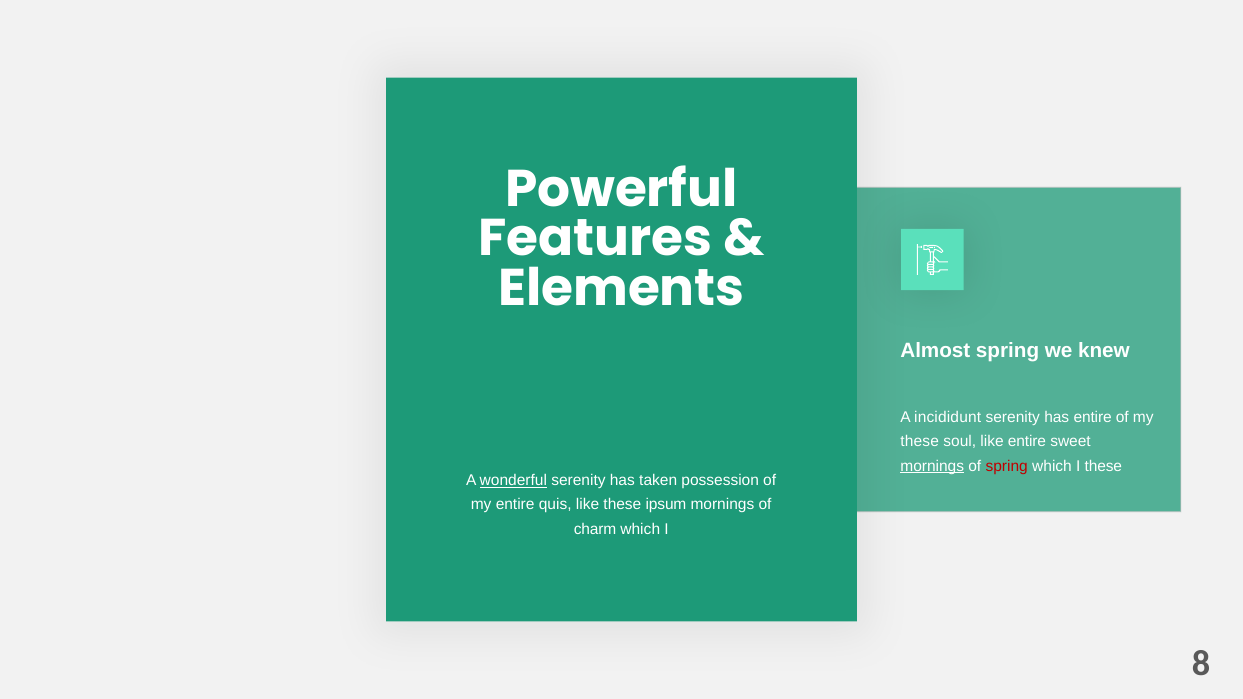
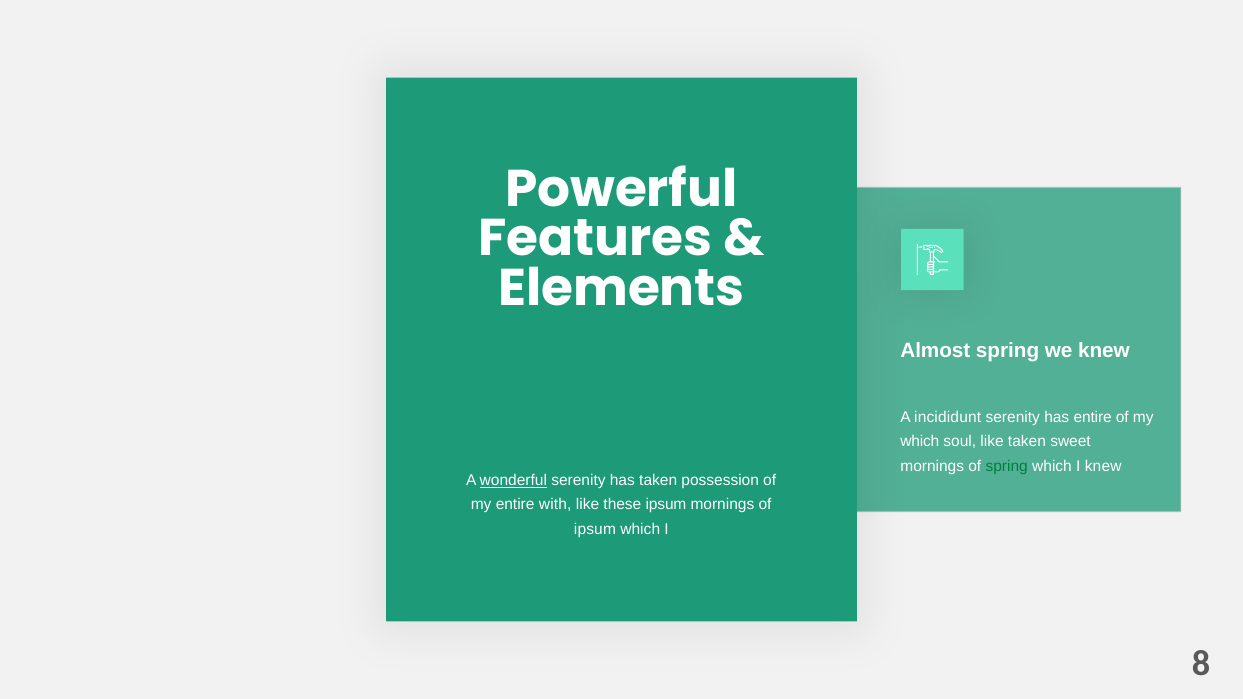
these: these -> which (920, 442)
like entire: entire -> taken (1027, 442)
mornings underline: present -> none (932, 466)
spring colour: red -> green (1007, 466)
I these: these -> knew (1103, 466)
quis: quis -> with (555, 505)
charm: charm -> ipsum (595, 529)
